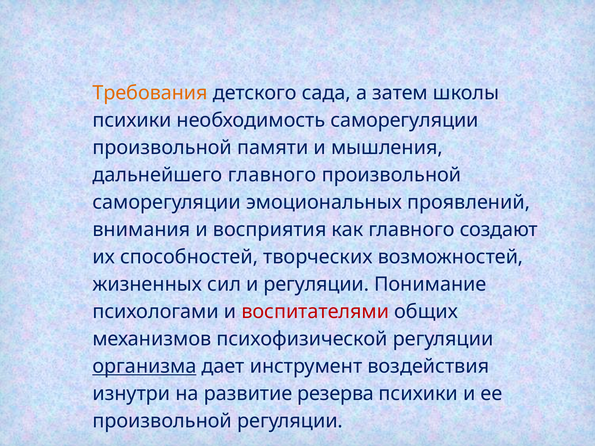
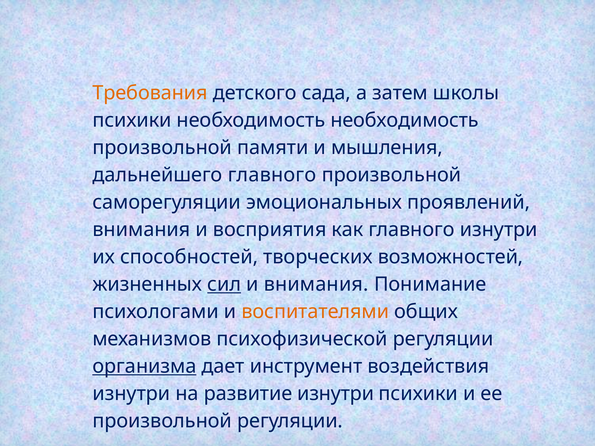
необходимость саморегуляции: саморегуляции -> необходимость (405, 120)
главного создают: создают -> изнутри (499, 230)
сил underline: none -> present (224, 284)
и регуляции: регуляции -> внимания (316, 284)
воспитателями colour: red -> orange (315, 312)
развитие резерва: резерва -> изнутри (336, 394)
